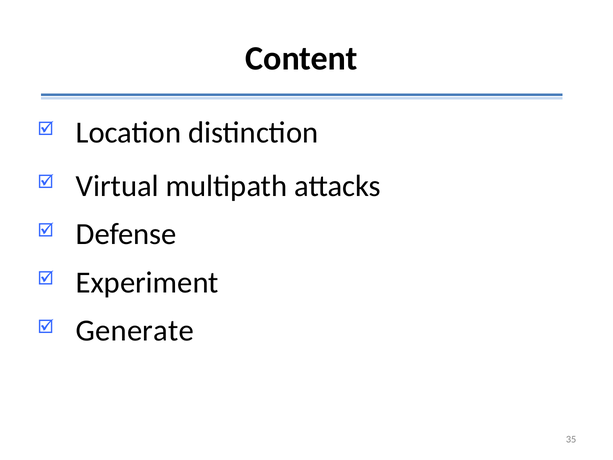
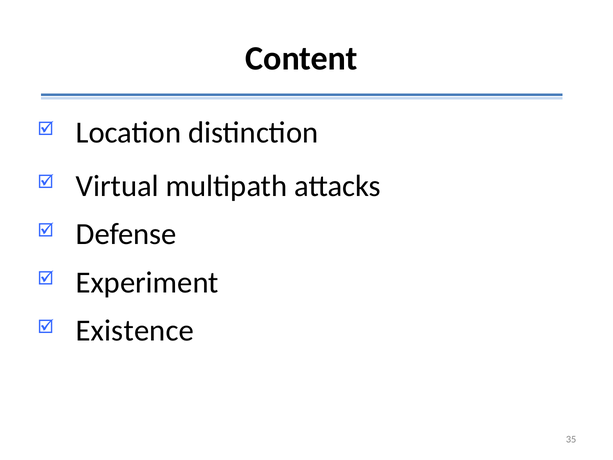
Generate: Generate -> Existence (135, 331)
